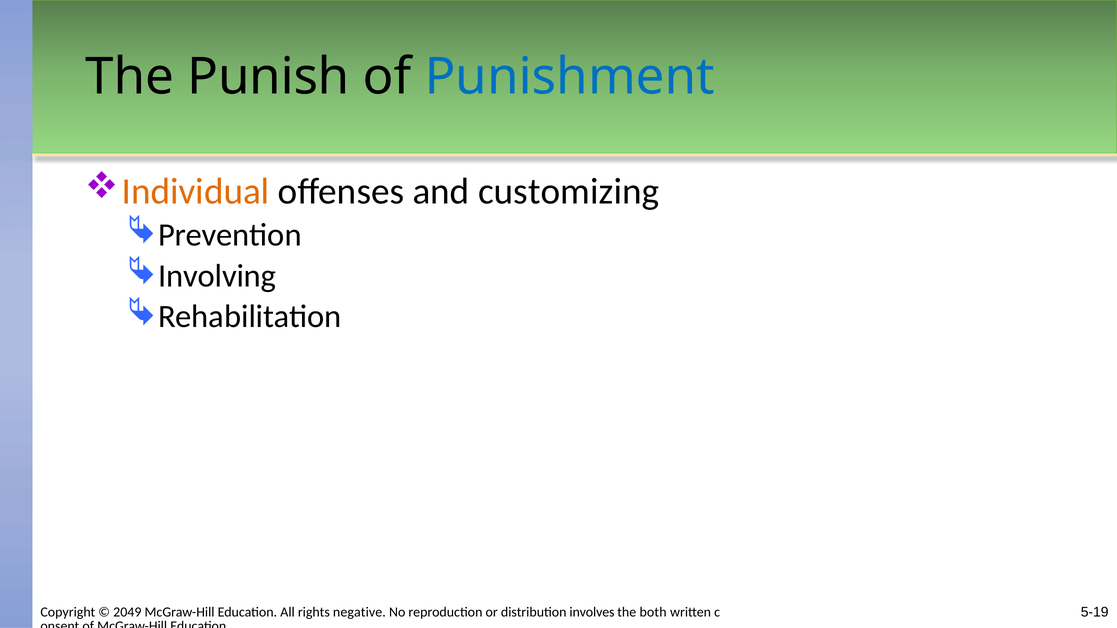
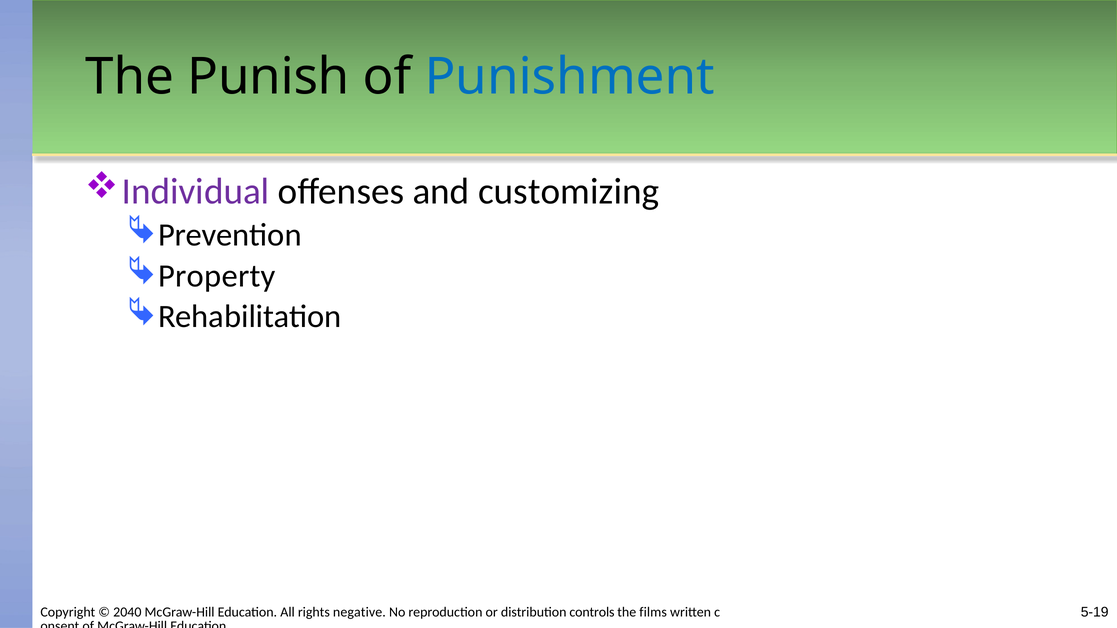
Individual colour: orange -> purple (196, 191)
Involving: Involving -> Property (217, 276)
2049: 2049 -> 2040 (127, 612)
involves: involves -> controls (592, 612)
both: both -> films (653, 612)
